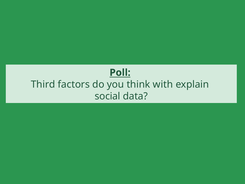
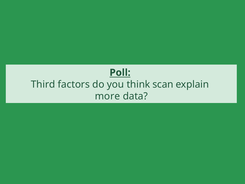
with: with -> scan (163, 84)
social: social -> more (107, 96)
